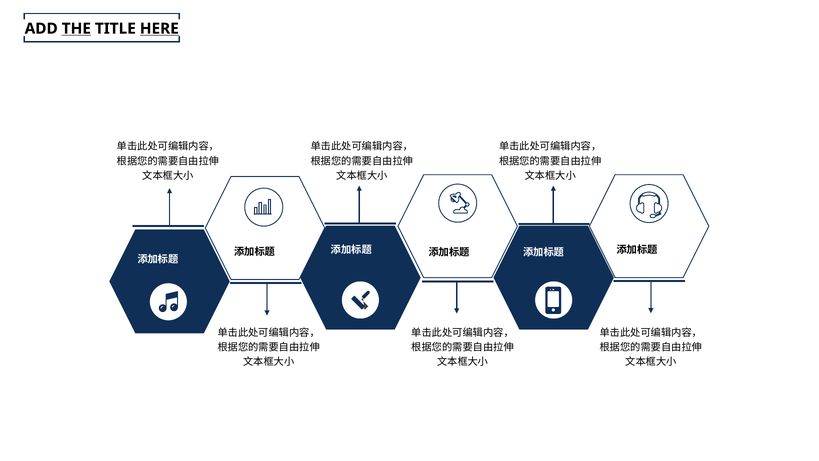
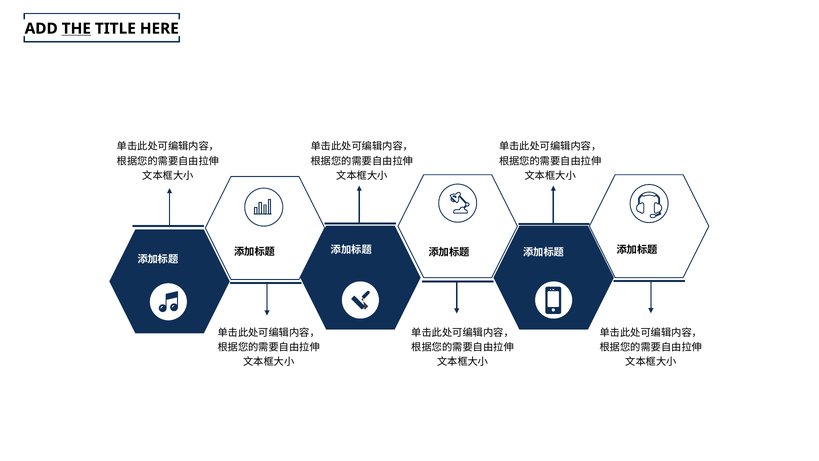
HERE underline: present -> none (159, 29)
